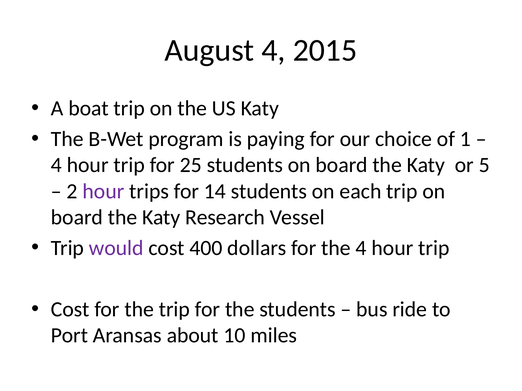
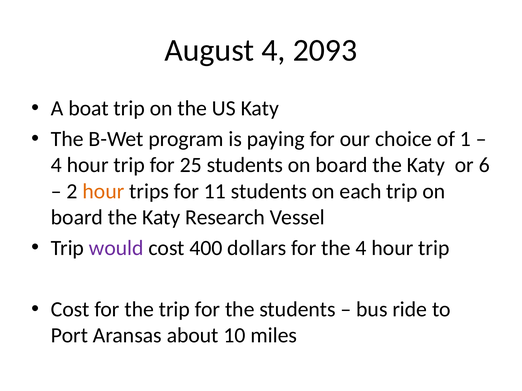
2015: 2015 -> 2093 (325, 51)
5: 5 -> 6 (484, 165)
hour colour: purple -> orange (103, 191)
14: 14 -> 11 (215, 191)
